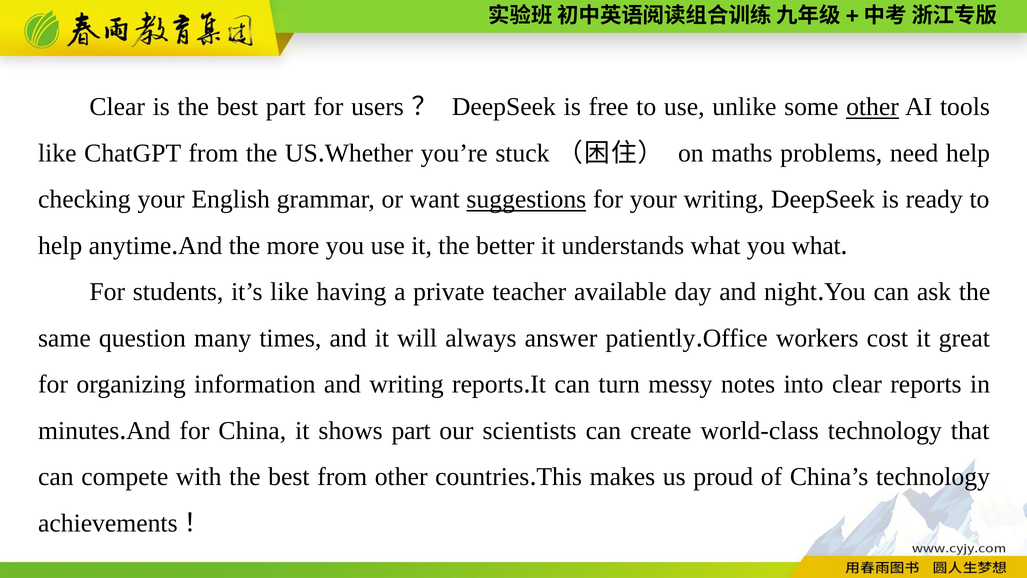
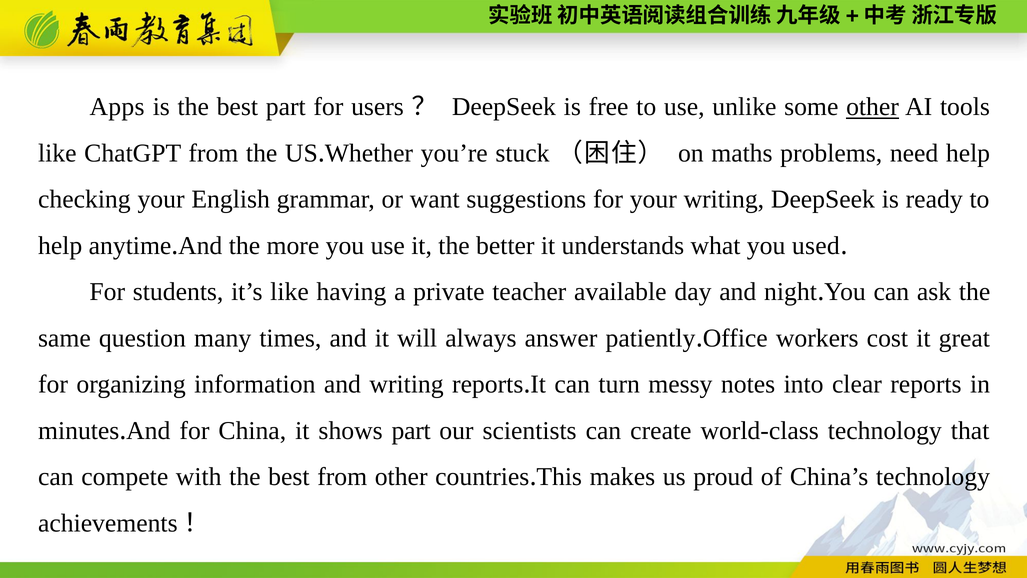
Clear: Clear -> Apps (117, 107)
suggestions underline: present -> none (526, 199)
you what: what -> used (816, 246)
